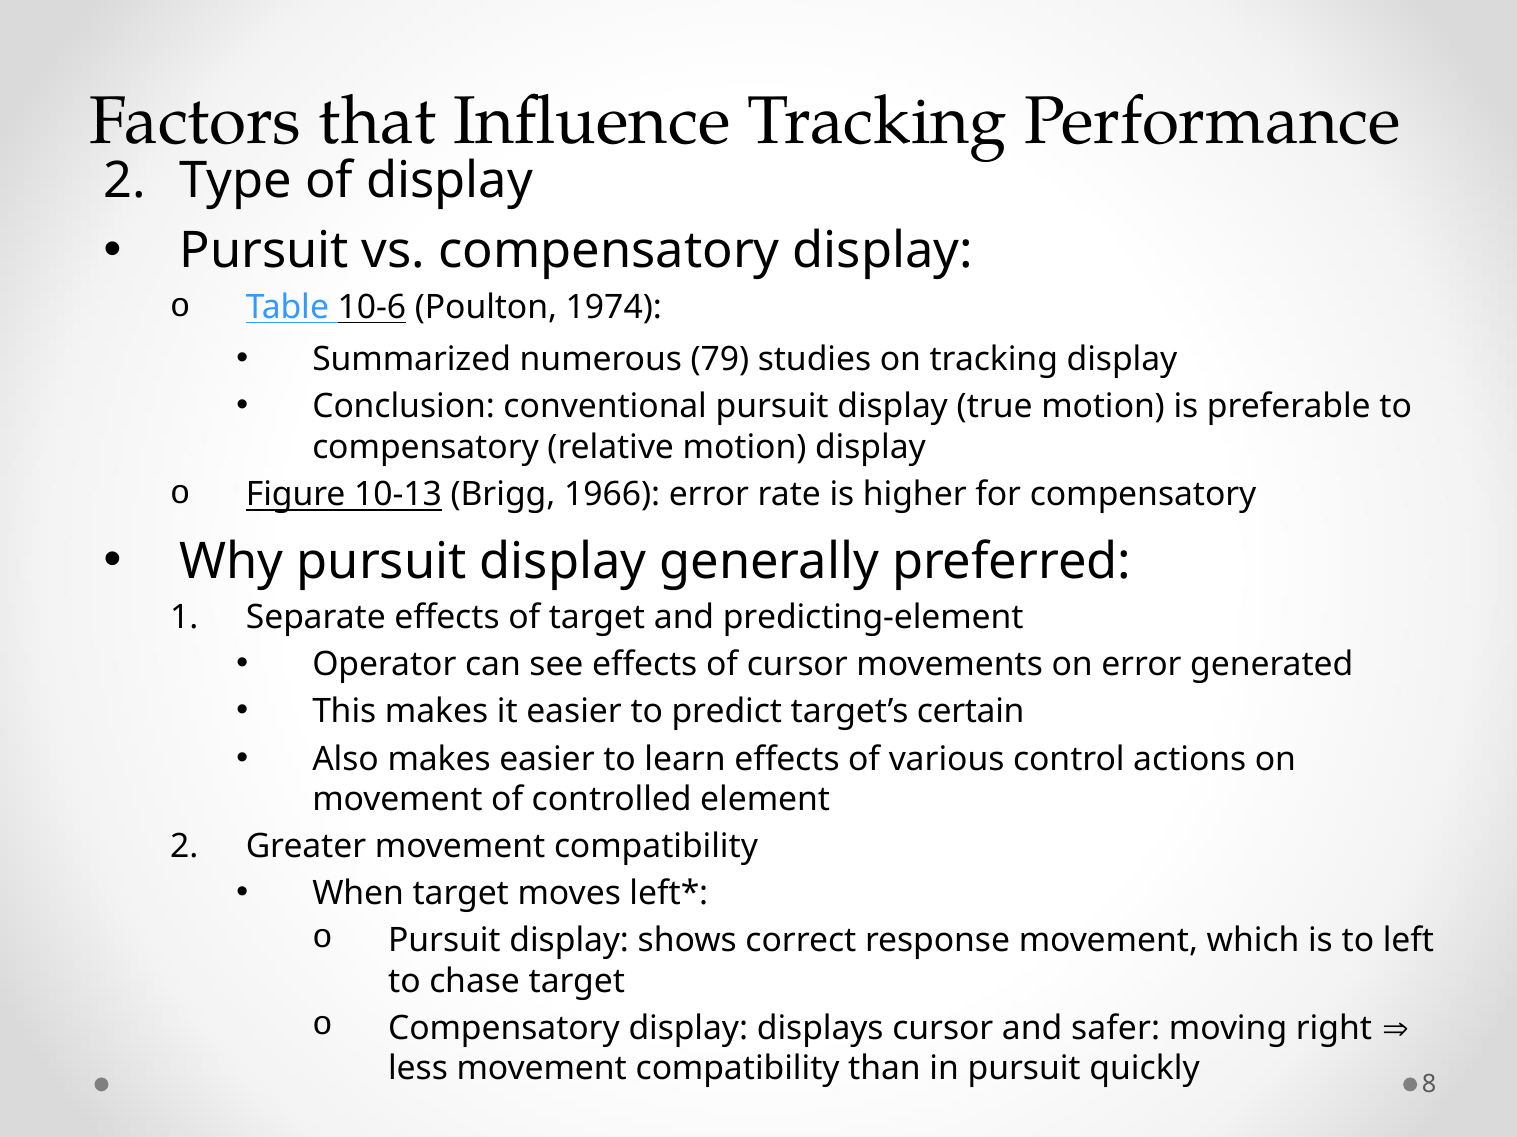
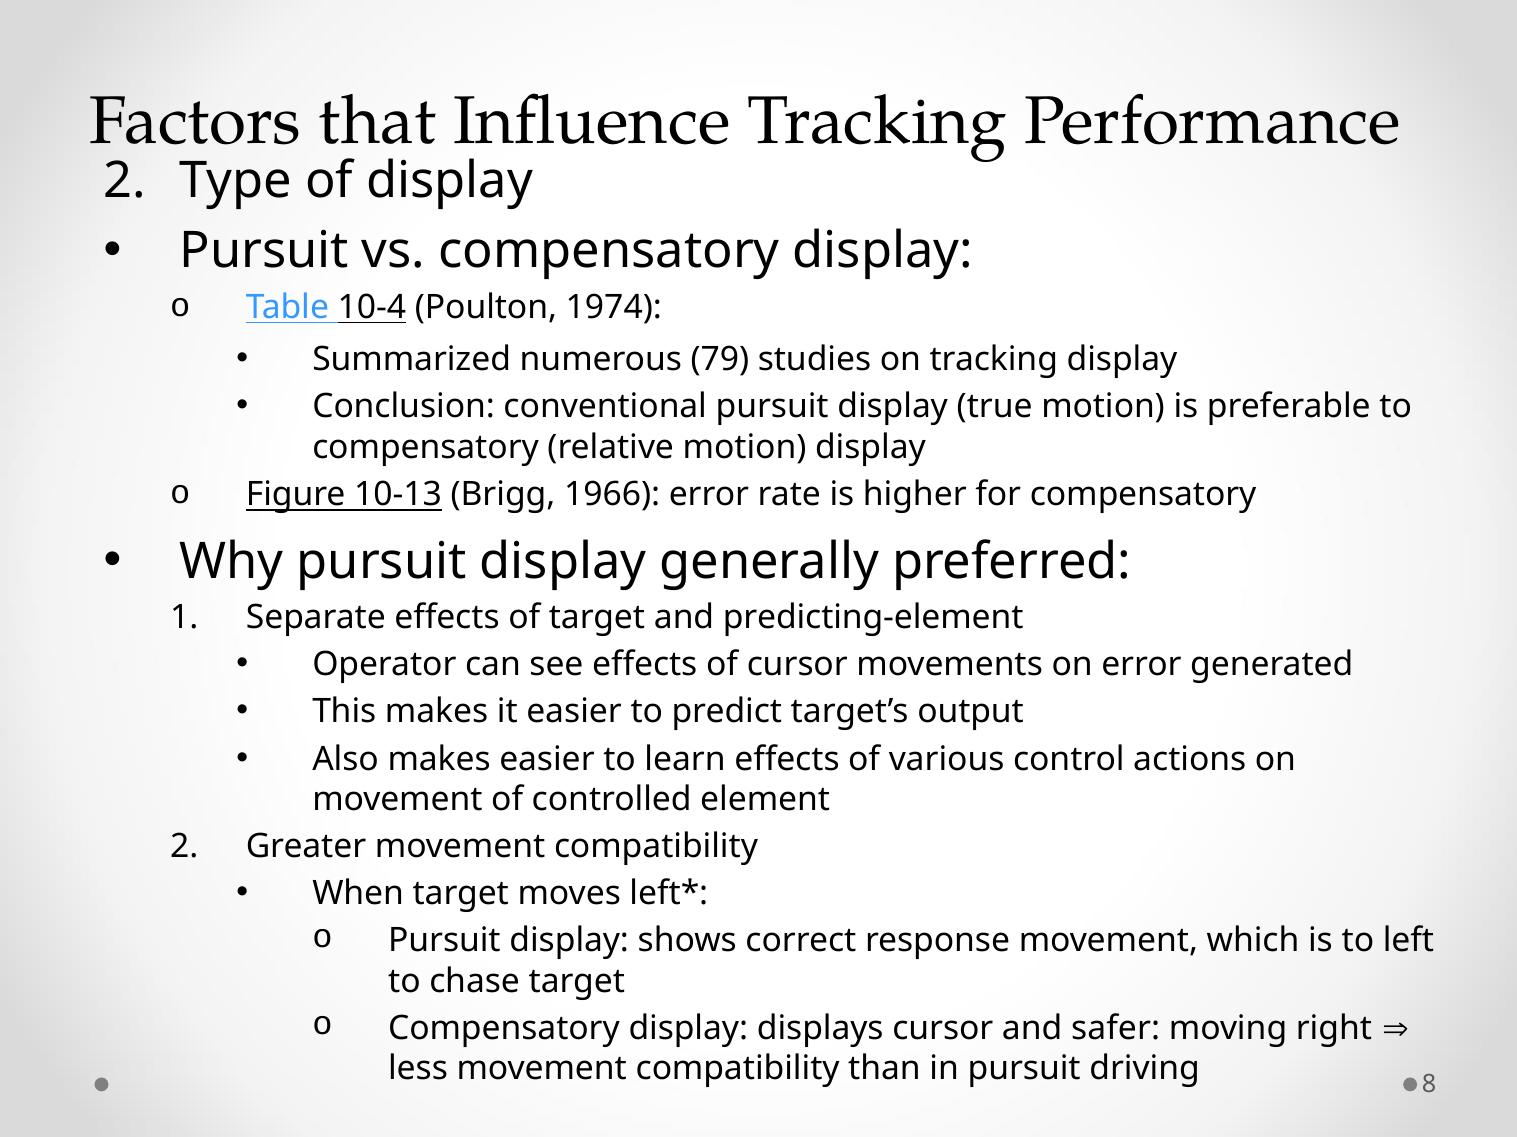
10-6: 10-6 -> 10-4 (372, 307)
certain: certain -> output (971, 712)
quickly: quickly -> driving (1145, 1070)
